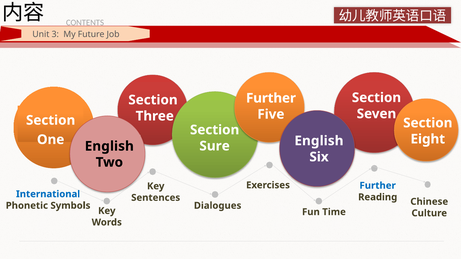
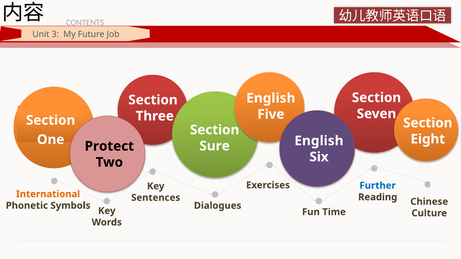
Further: Further -> English (271, 98)
English: English -> Protect (109, 146)
International colour: blue -> orange (48, 194)
